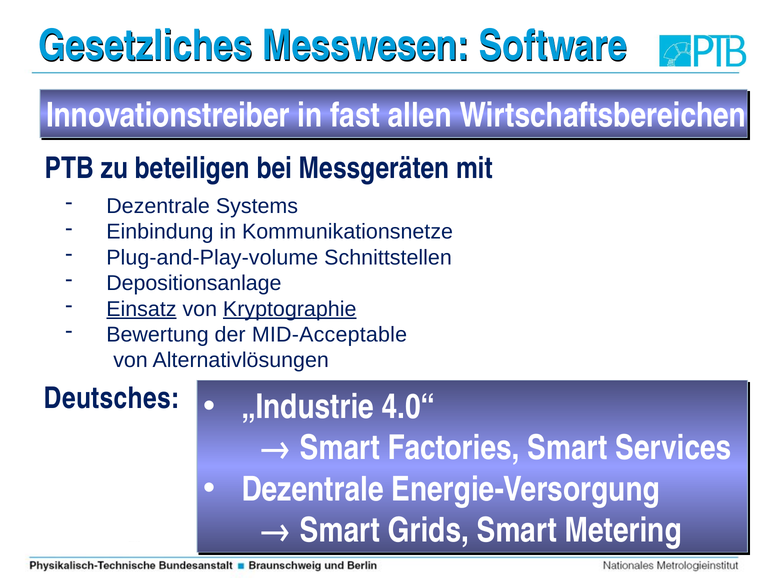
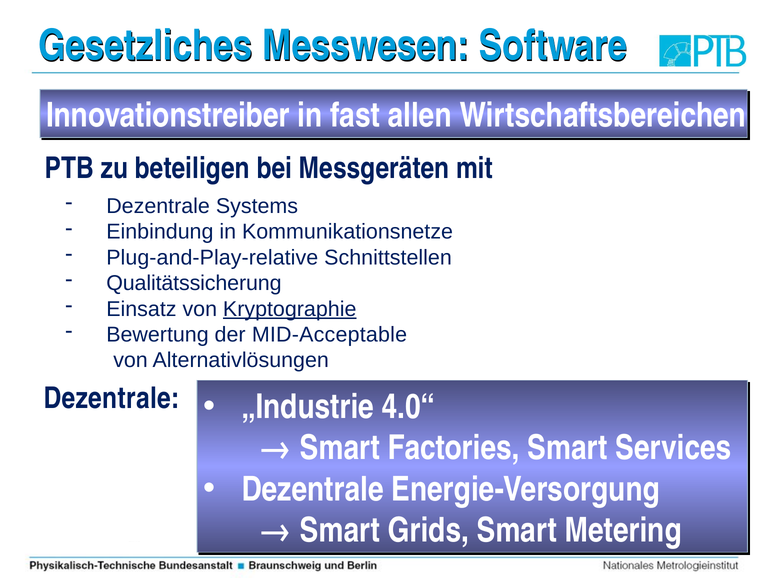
Plug-and-Play-volume: Plug-and-Play-volume -> Plug-and-Play-relative (212, 258)
Depositionsanlage: Depositionsanlage -> Qualitätssicherung (194, 283)
Einsatz underline: present -> none (141, 309)
Deutsches: Deutsches -> Dezentrale (112, 399)
